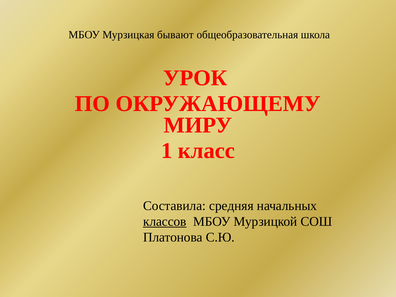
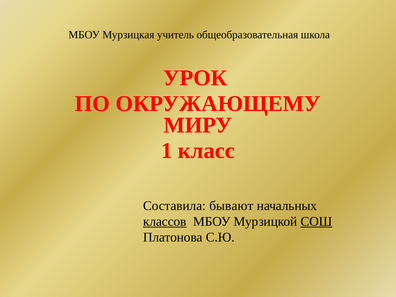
бывают: бывают -> учитель (175, 35)
средняя: средняя -> бывают (231, 206)
СОШ underline: none -> present (316, 222)
